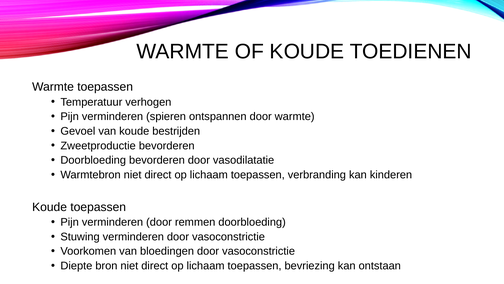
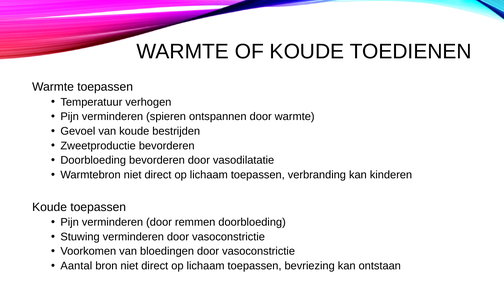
Diepte: Diepte -> Aantal (76, 265)
